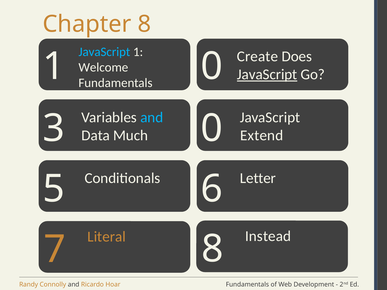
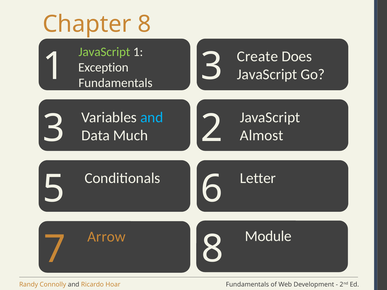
JavaScript colour: light blue -> light green (104, 52)
1 0: 0 -> 3 (212, 67)
Welcome: Welcome -> Exception (103, 68)
JavaScript underline: present -> none (267, 75)
3 0: 0 -> 2 (212, 129)
Extend: Extend -> Almost (262, 136)
Instead: Instead -> Module (268, 236)
Literal: Literal -> Arrow (107, 237)
